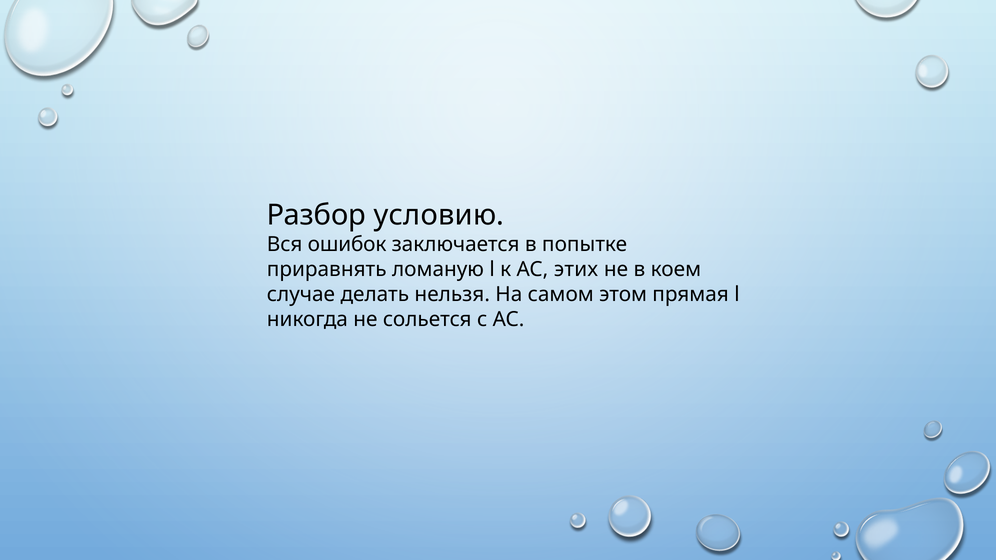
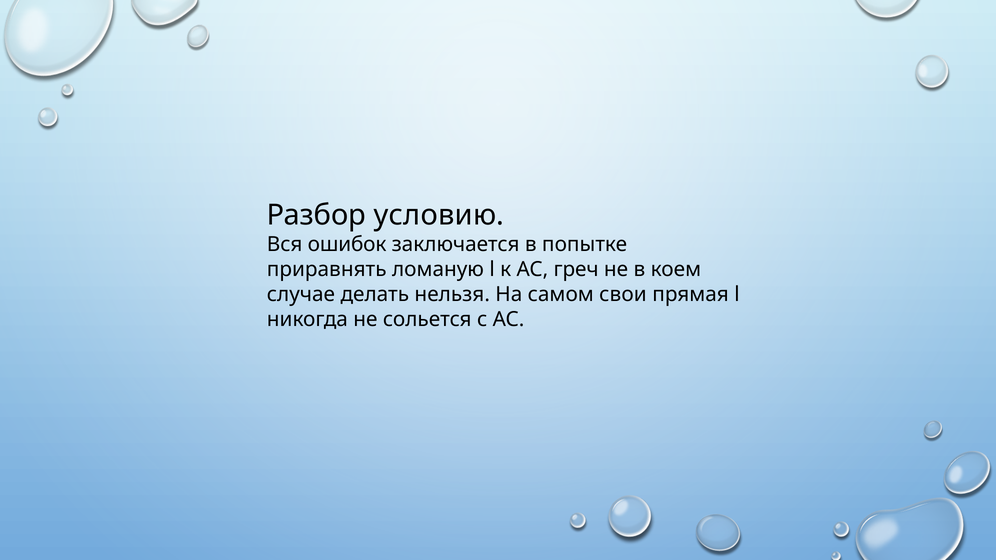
этих: этих -> греч (576, 270)
этом: этом -> свои (623, 294)
